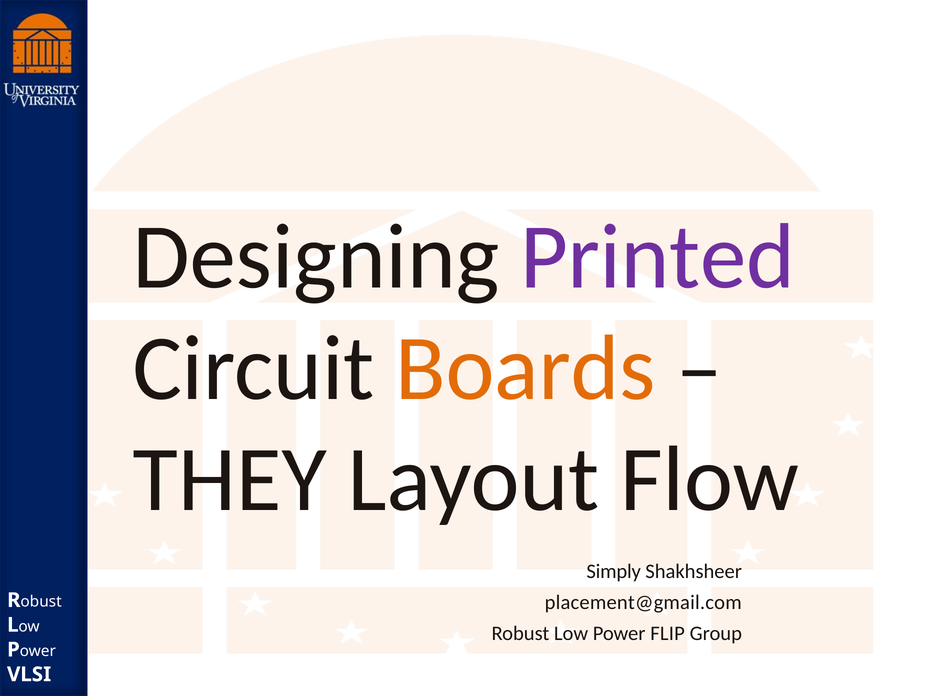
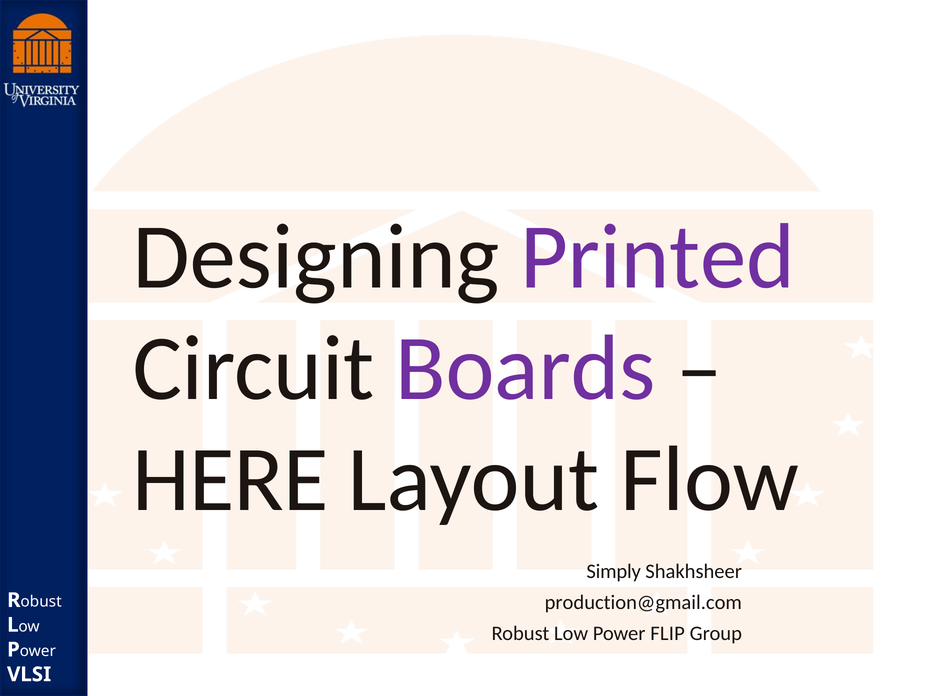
Boards colour: orange -> purple (525, 368)
THEY: THEY -> HERE (230, 480)
placement@gmail.com: placement@gmail.com -> production@gmail.com (643, 603)
